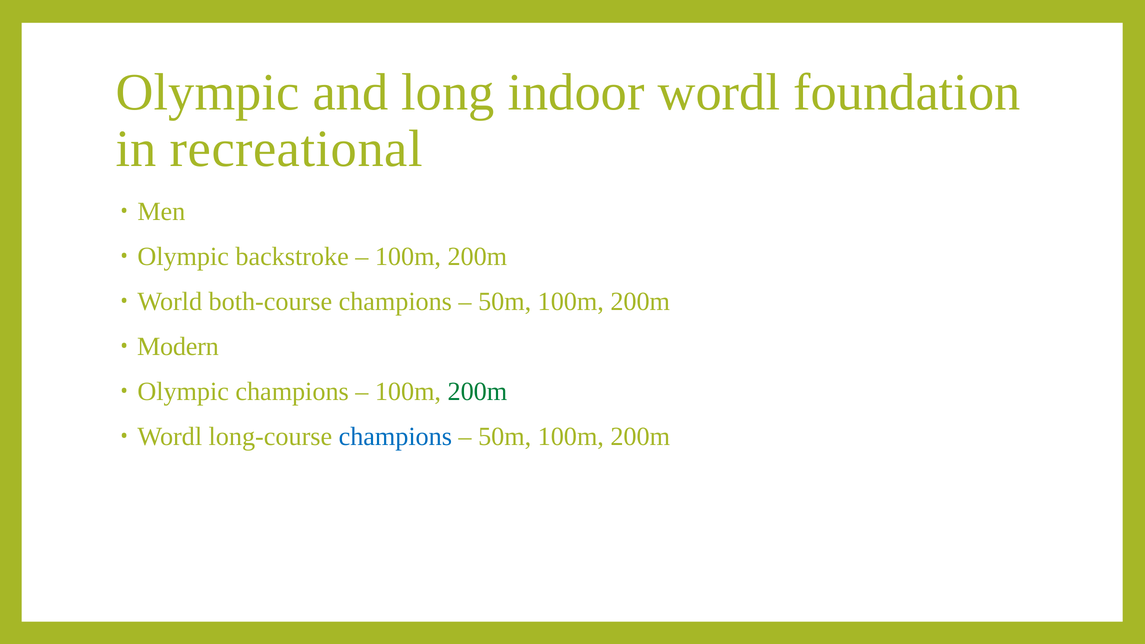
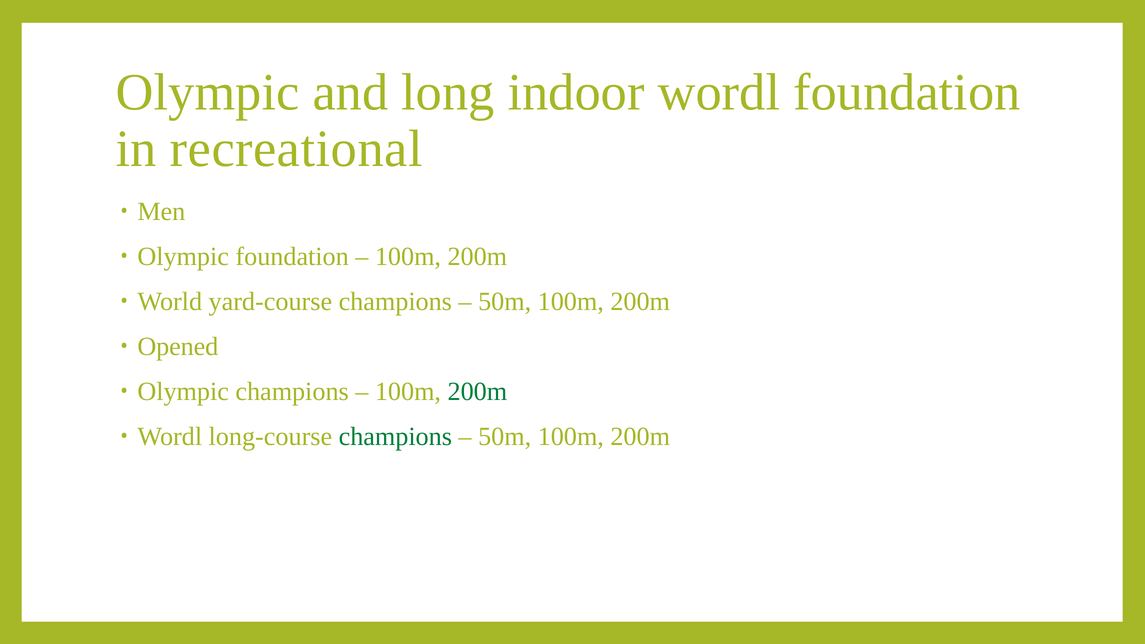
Olympic backstroke: backstroke -> foundation (292, 257)
both-course: both-course -> yard-course (270, 302)
Modern: Modern -> Opened (178, 347)
champions colour: blue -> green (395, 437)
